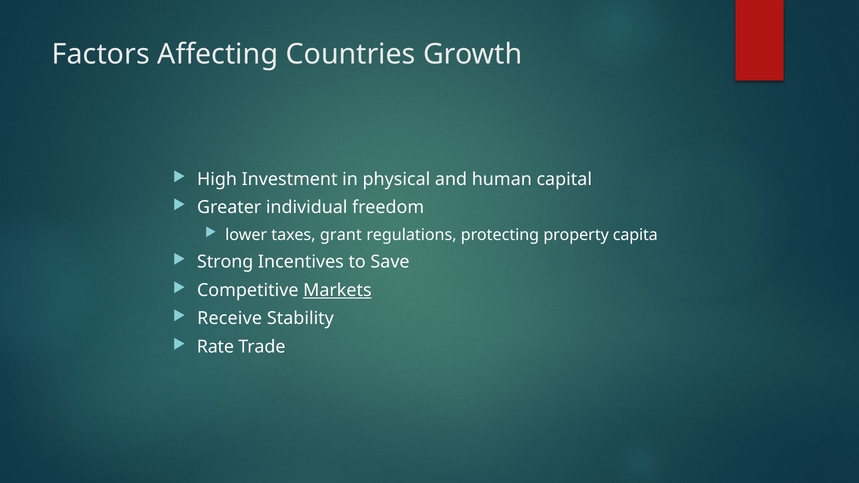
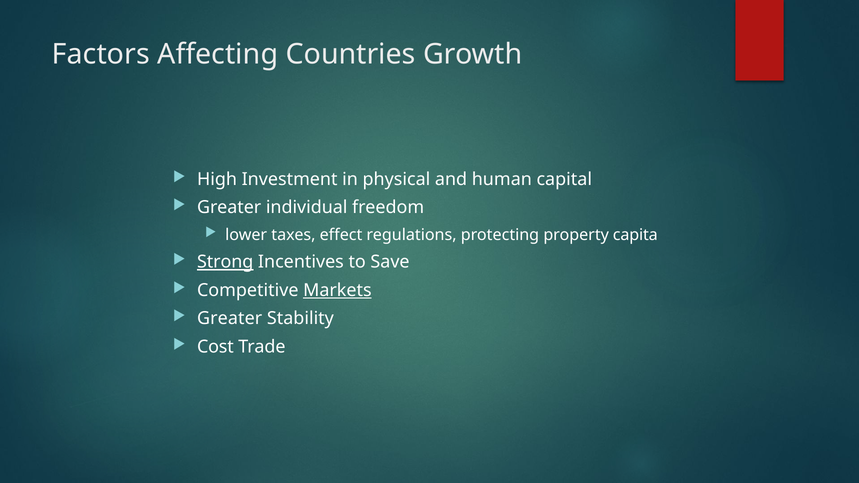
grant: grant -> effect (341, 235)
Strong underline: none -> present (225, 262)
Receive: Receive -> Greater (230, 319)
Rate: Rate -> Cost (215, 347)
